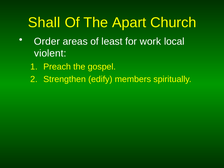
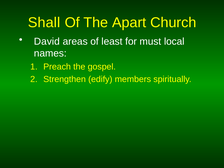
Order: Order -> David (47, 41)
work: work -> must (150, 41)
violent: violent -> names (50, 53)
